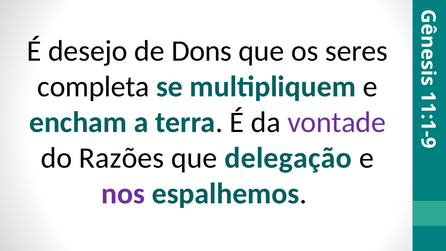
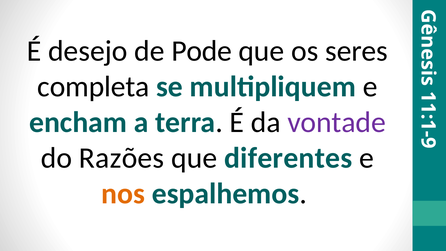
Dons: Dons -> Pode (202, 51)
delegação: delegação -> diferentes (288, 158)
nos colour: purple -> orange (123, 194)
